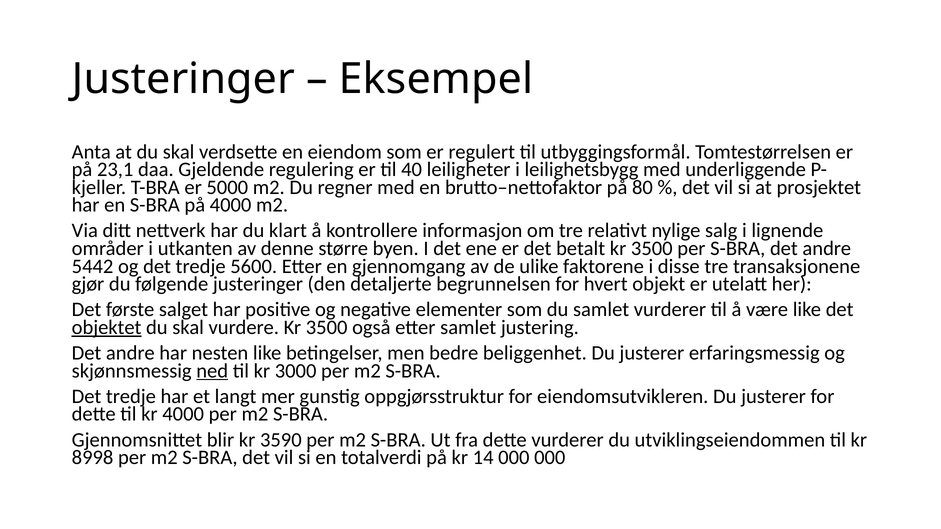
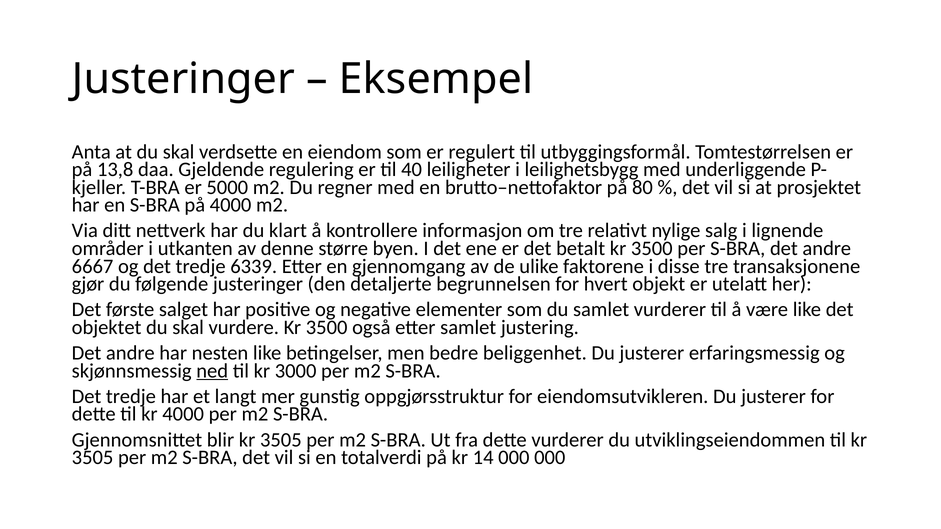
23,1: 23,1 -> 13,8 (115, 170)
5442: 5442 -> 6667 (93, 266)
5600: 5600 -> 6339 (254, 266)
objektet underline: present -> none (107, 328)
blir kr 3590: 3590 -> 3505 (281, 440)
8998: 8998 -> 3505 (93, 458)
